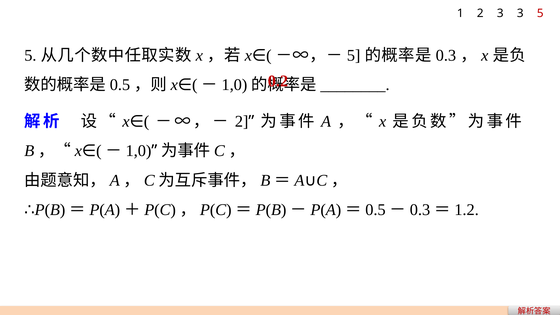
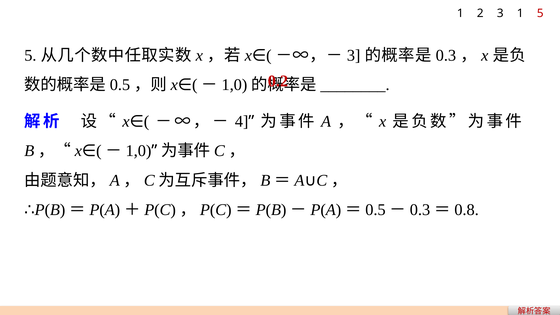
3 3: 3 -> 1 (520, 13)
5: 5 -> 3 (354, 55)
2: 2 -> 4 (242, 122)
1.2: 1.2 -> 0.8 (467, 210)
